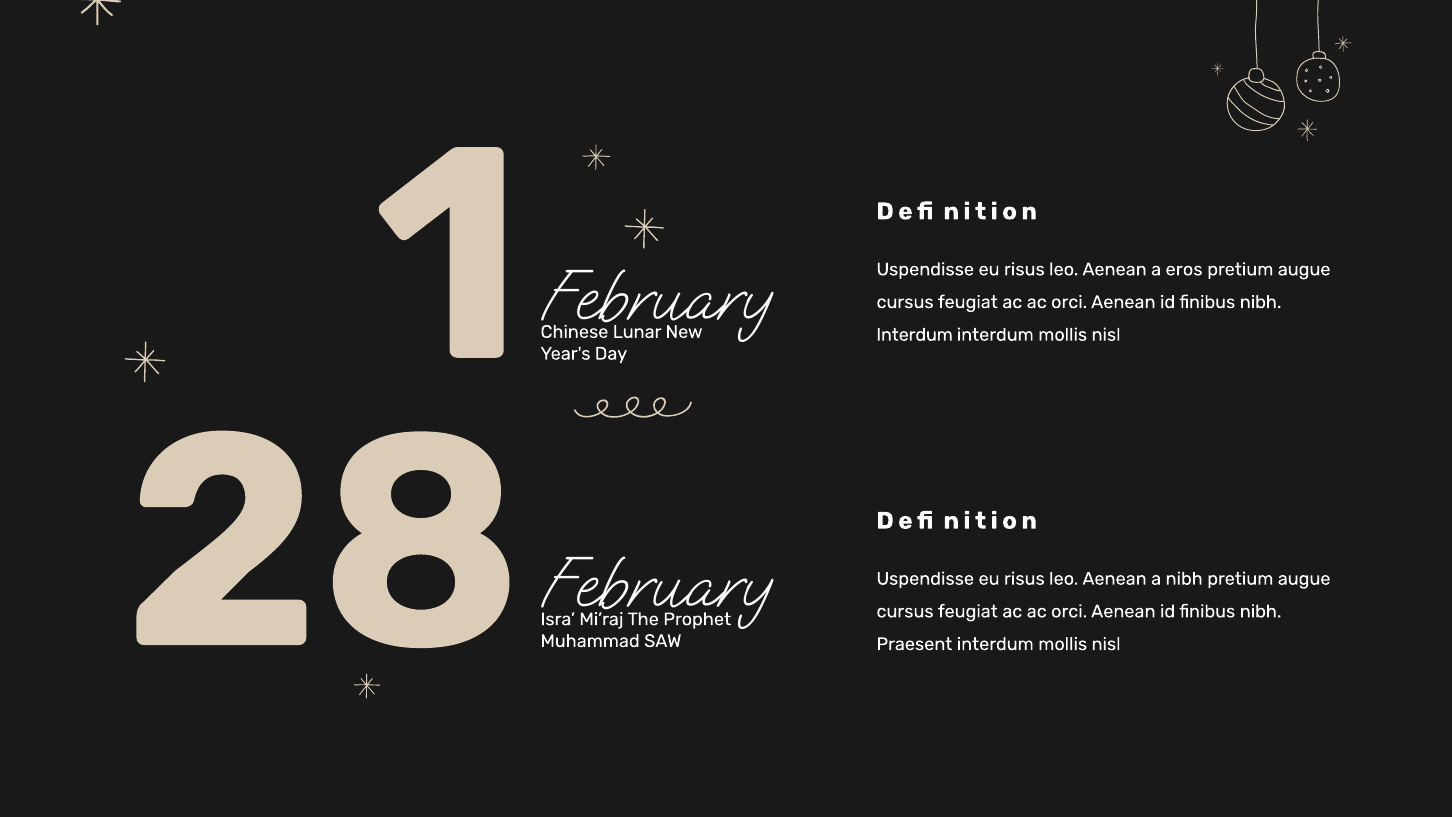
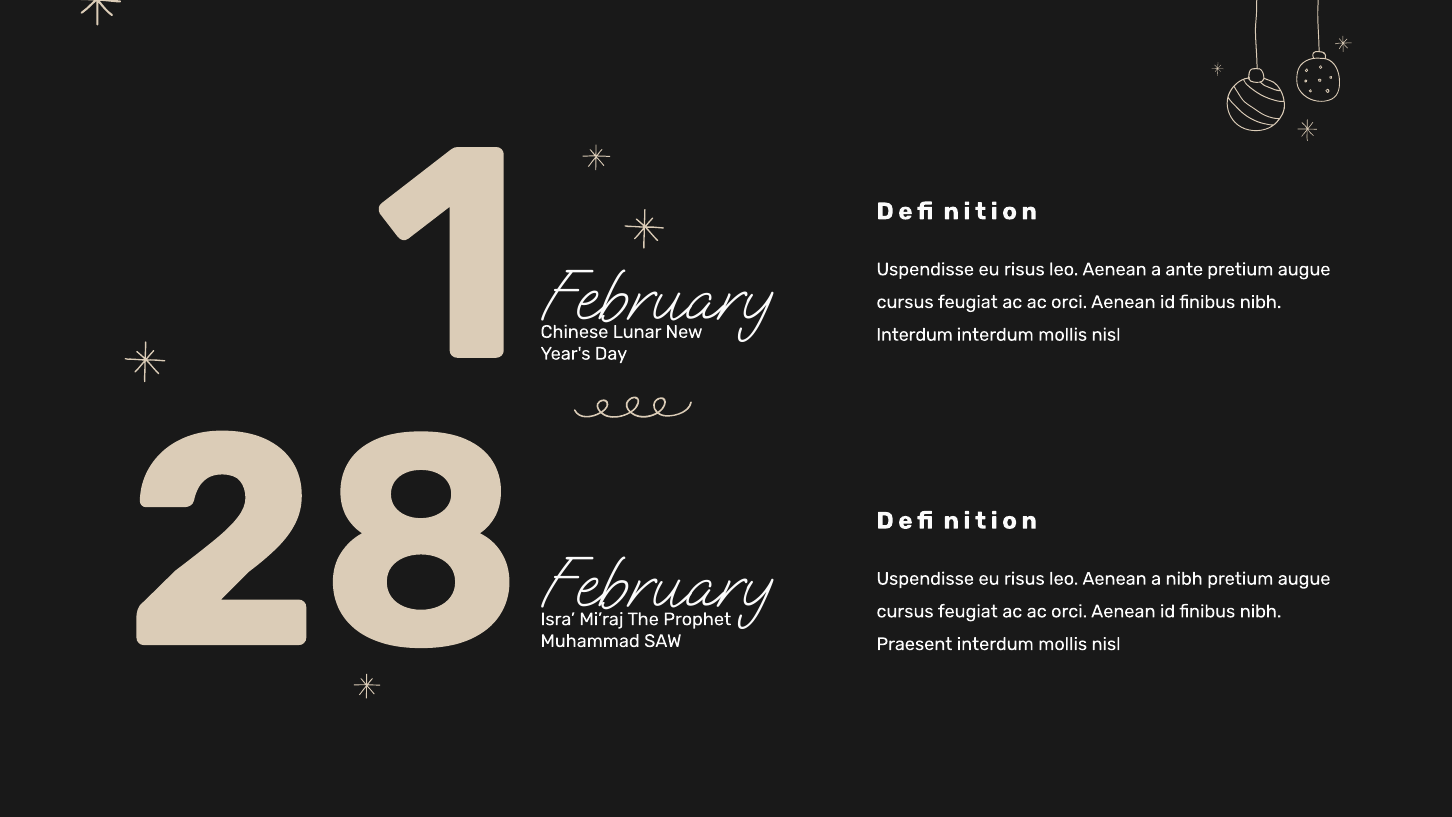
eros: eros -> ante (1184, 269)
